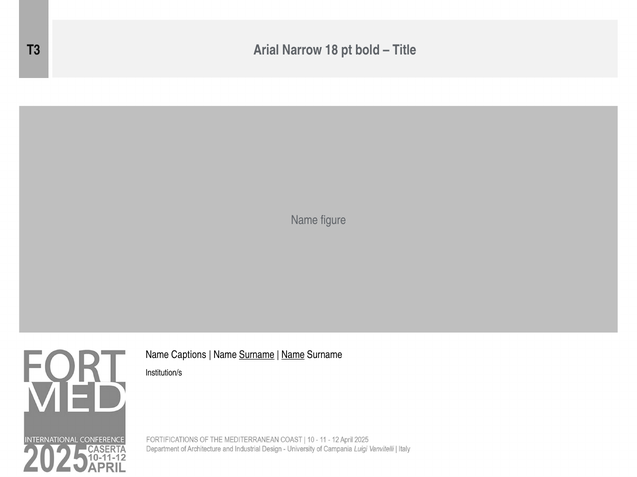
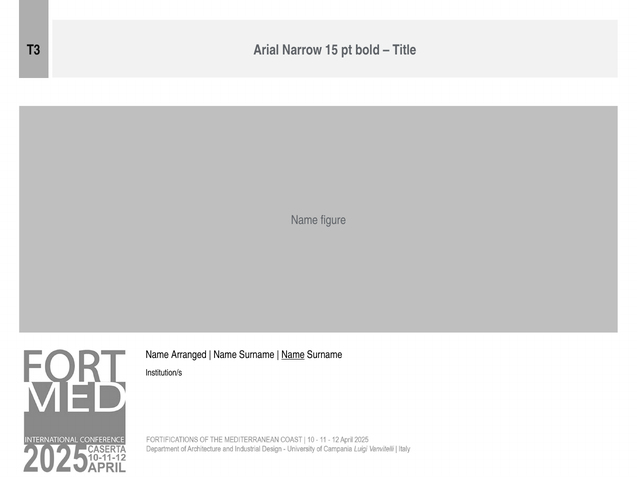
18: 18 -> 15 (332, 50)
Captions: Captions -> Arranged (189, 355)
Surname underline: present -> none (257, 355)
